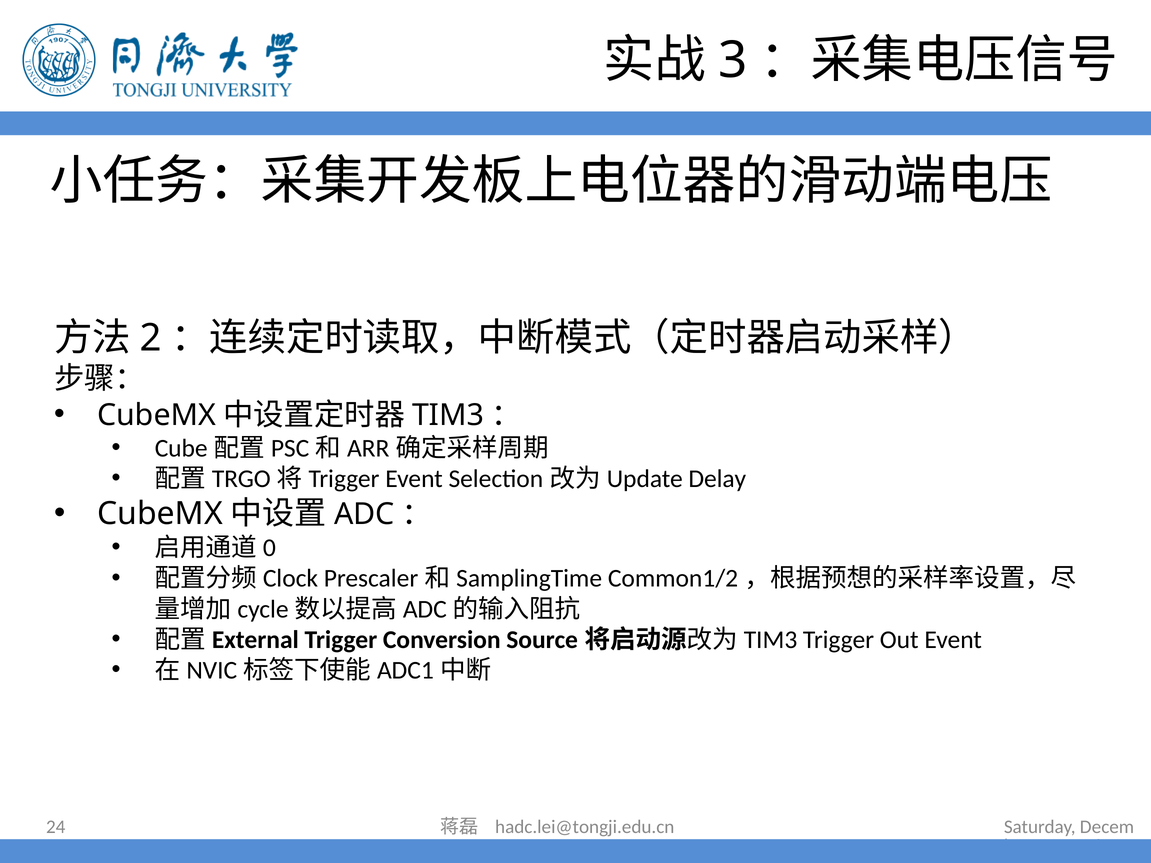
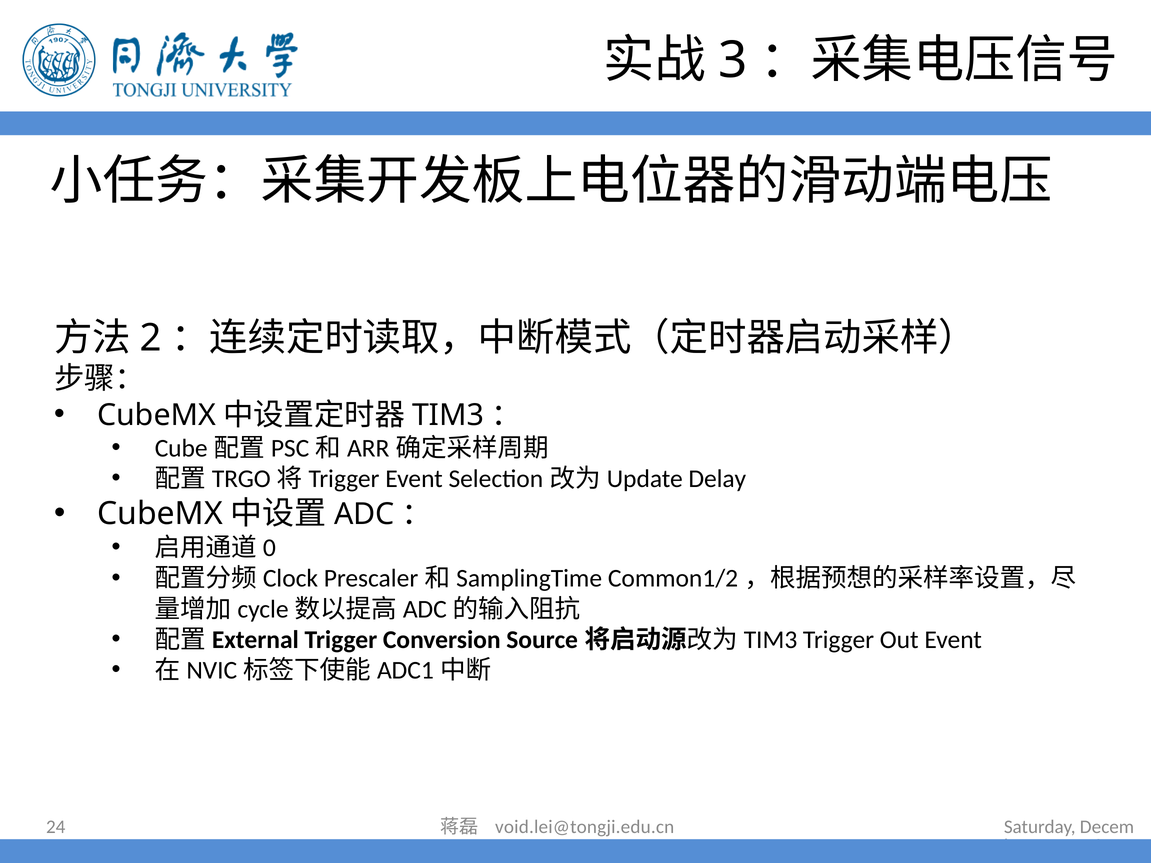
hadc.lei@tongji.edu.cn: hadc.lei@tongji.edu.cn -> void.lei@tongji.edu.cn (585, 827)
